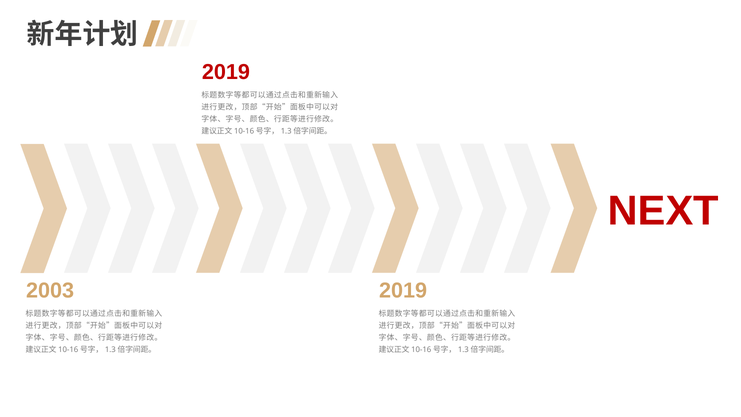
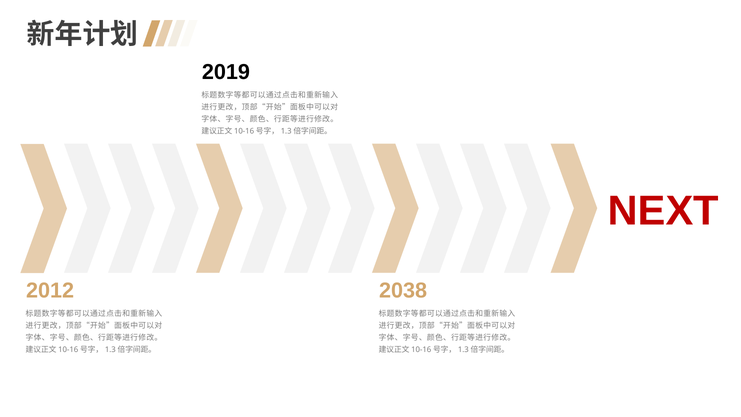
2019 colour: red -> black (226, 72)
2003: 2003 -> 2012 (50, 290)
2019: 2019 -> 2038 (403, 290)
